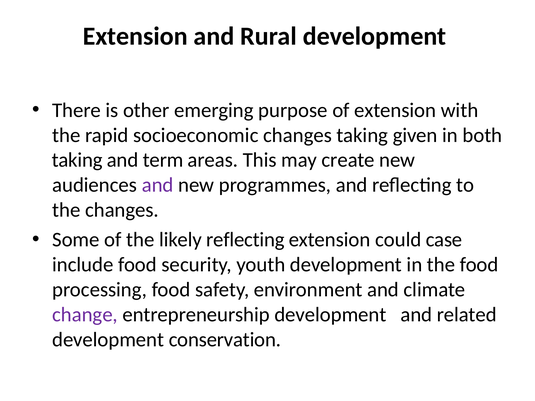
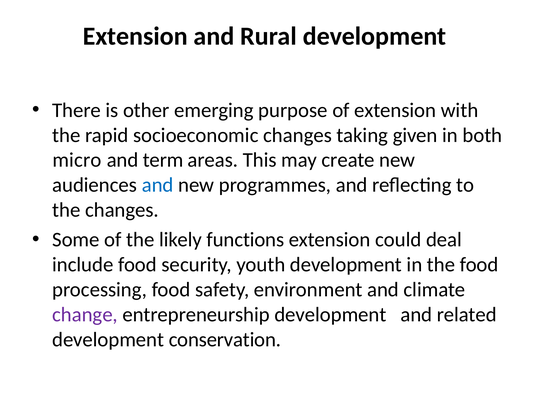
taking: taking -> micro (77, 160)
and colour: purple -> blue (158, 185)
likely reflecting: reflecting -> functions (245, 240)
case: case -> deal (444, 240)
